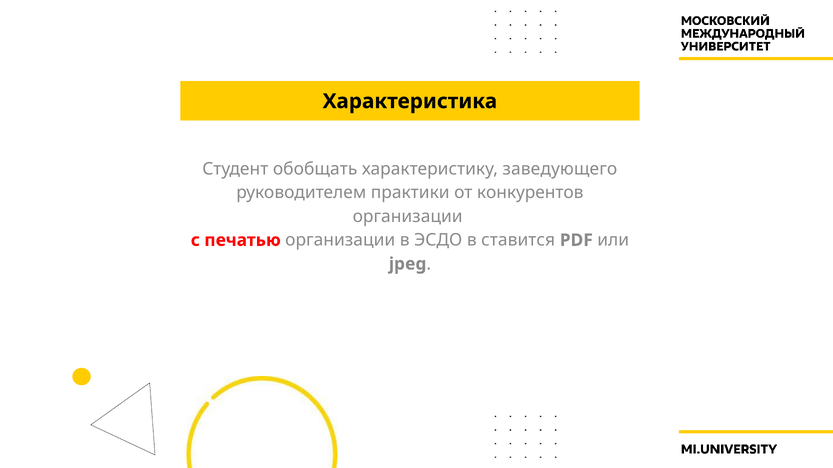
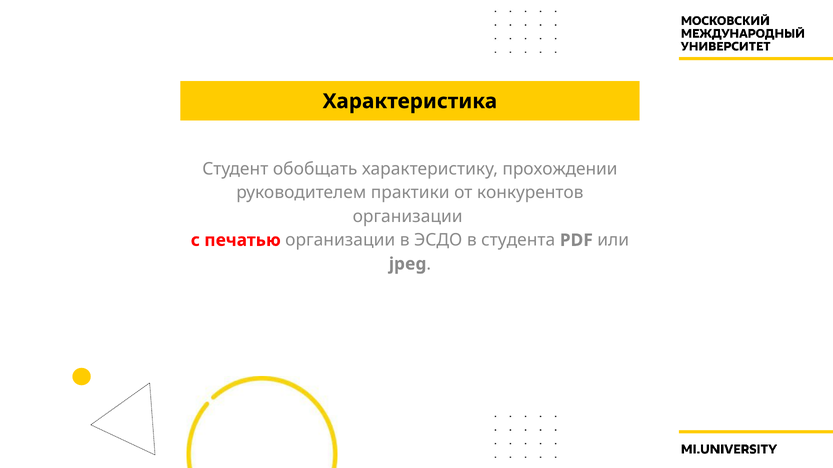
заведующего: заведующего -> прохождении (560, 169)
ставится: ставится -> студента (518, 240)
